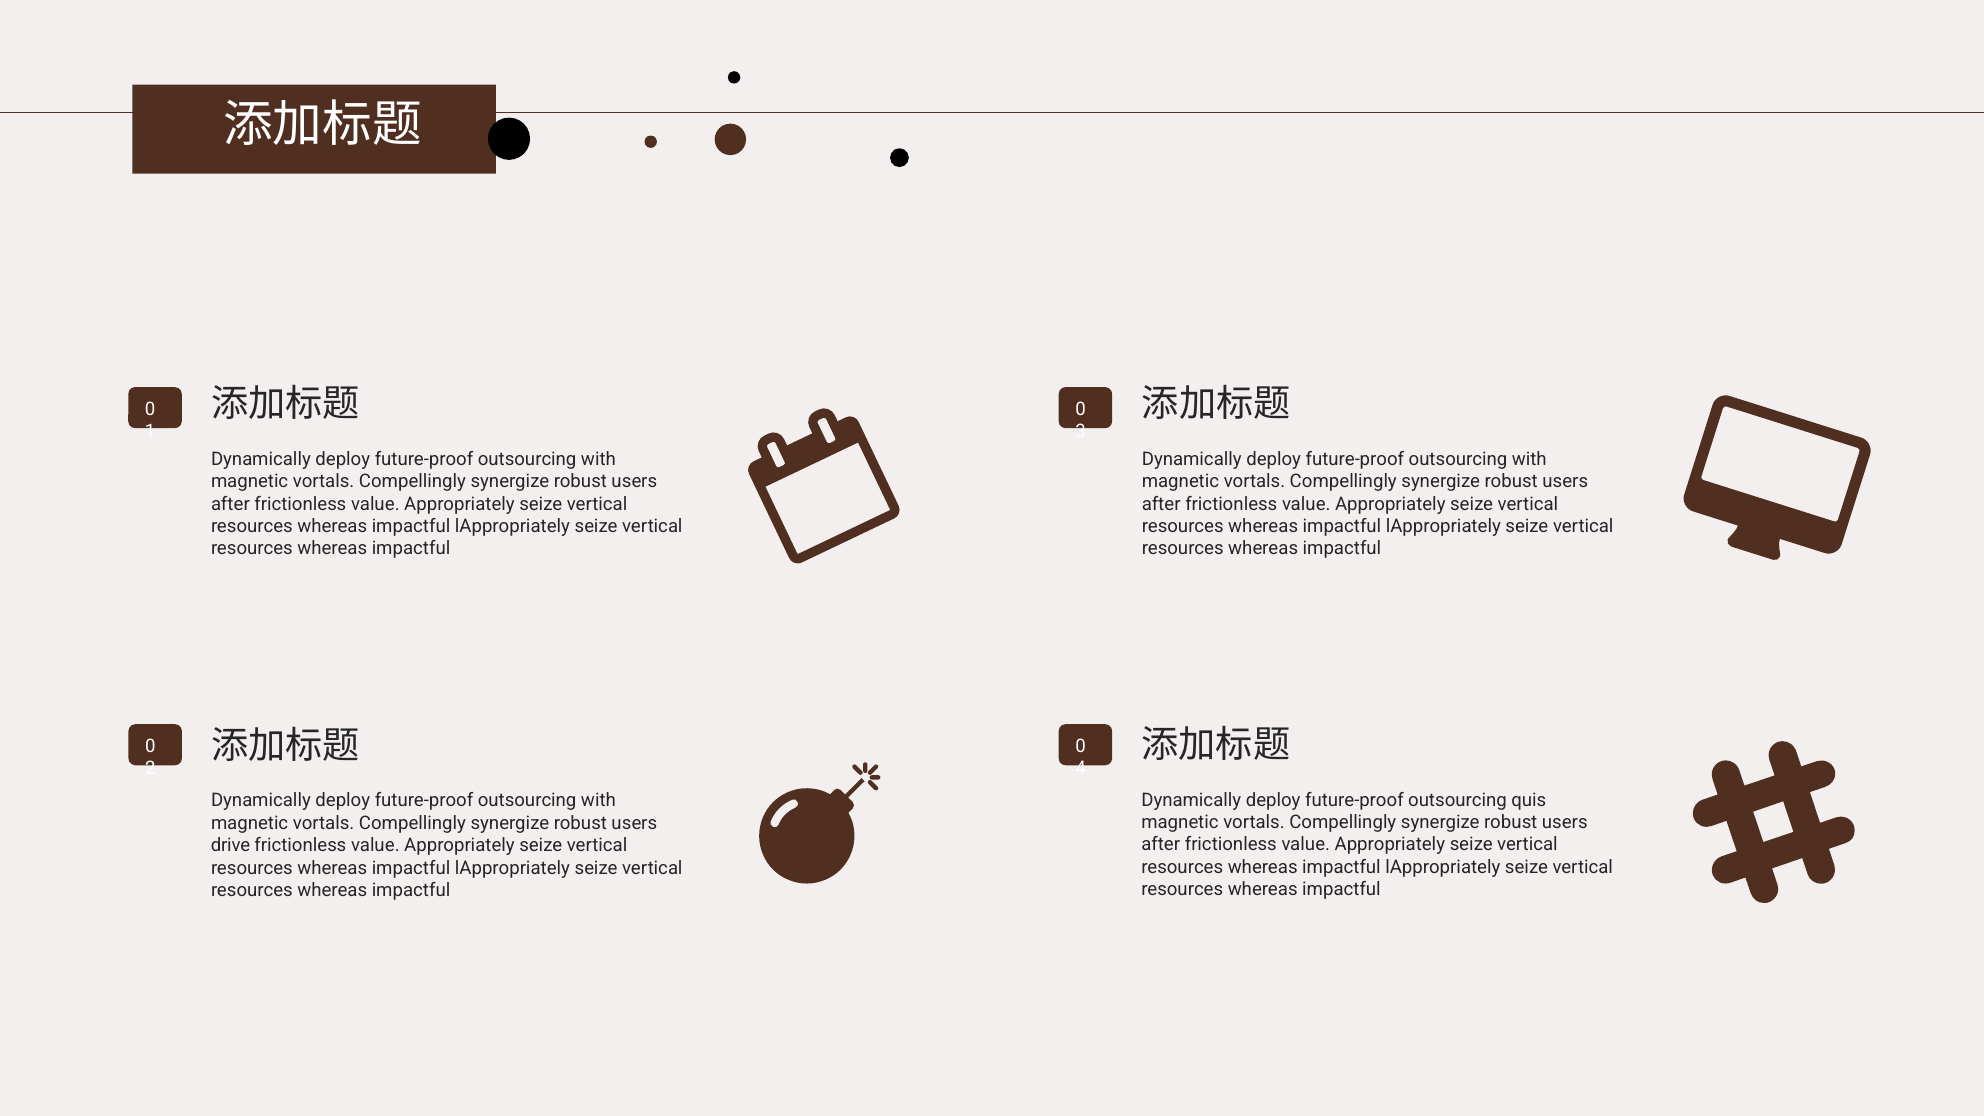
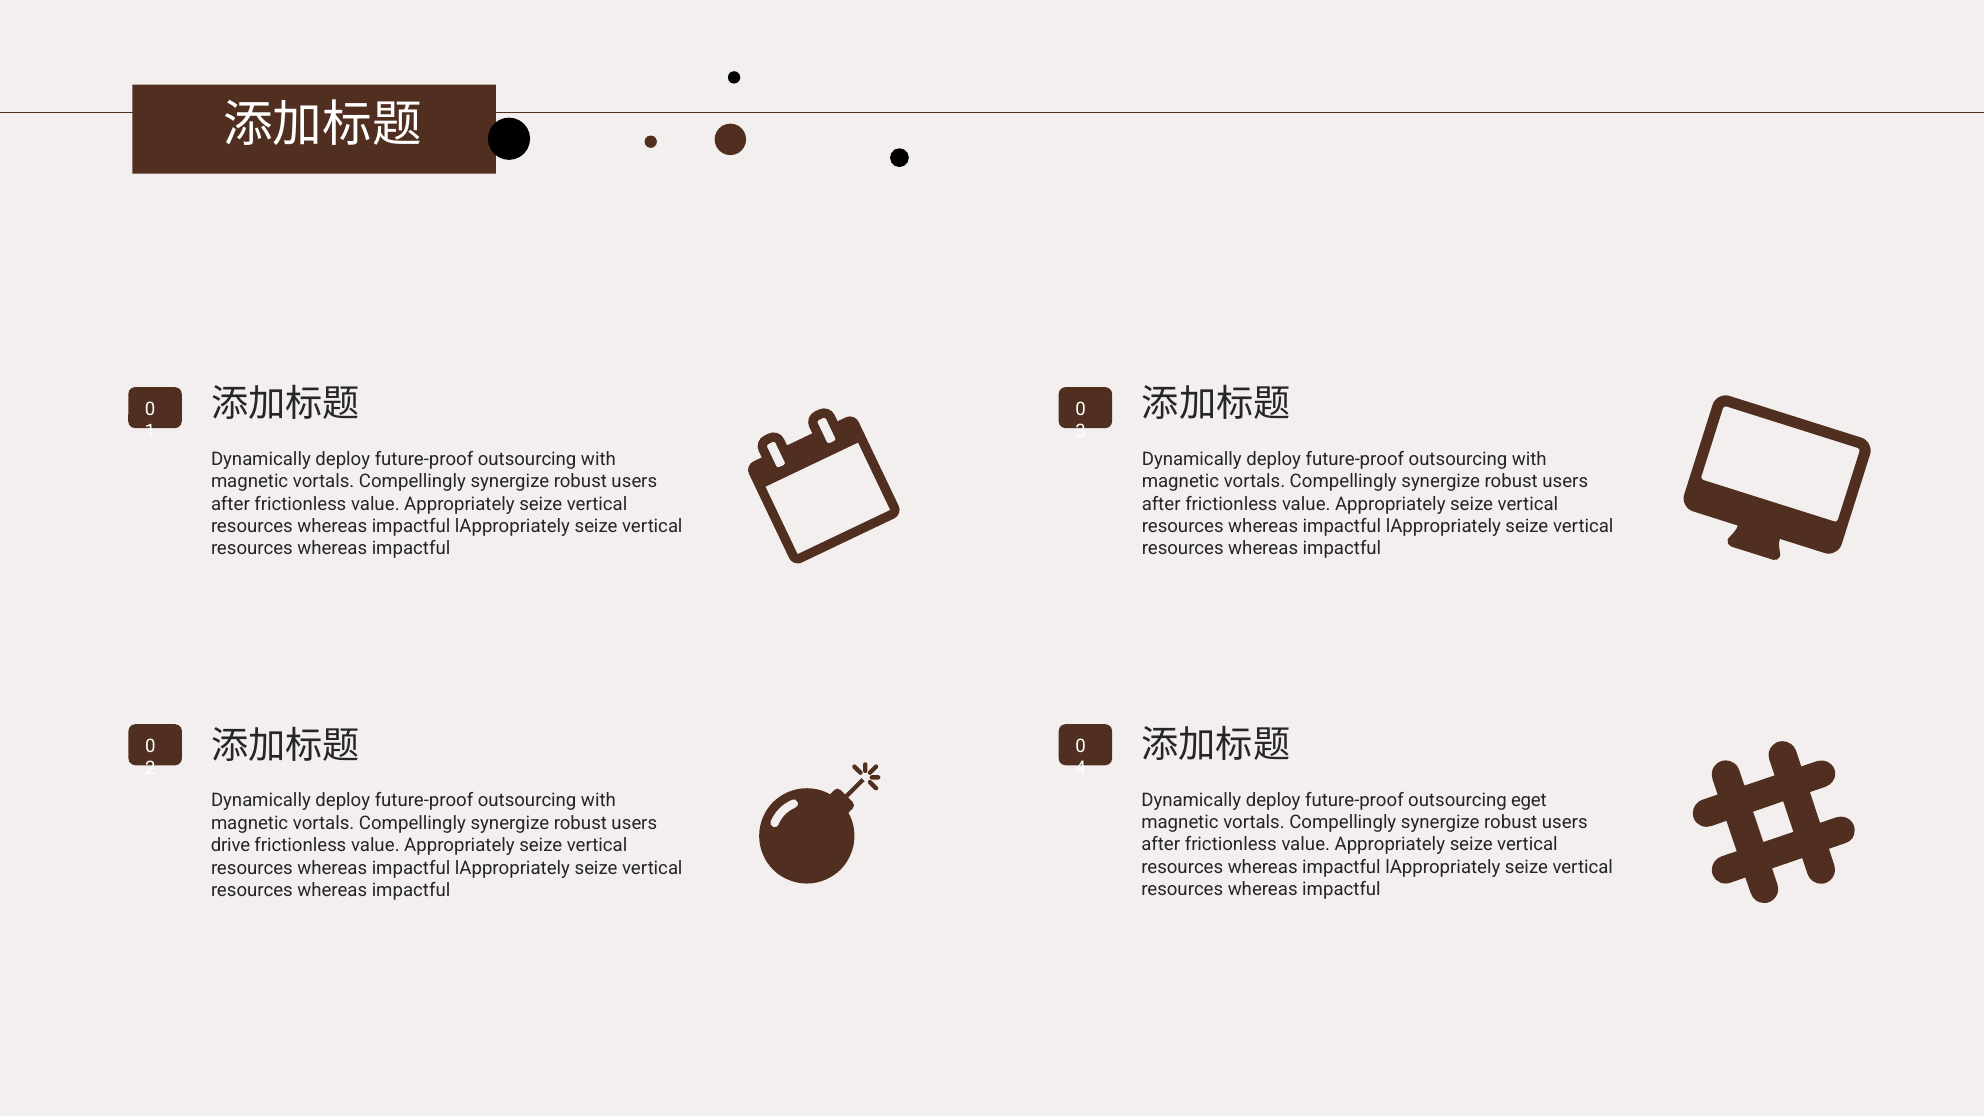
quis: quis -> eget (1529, 800)
